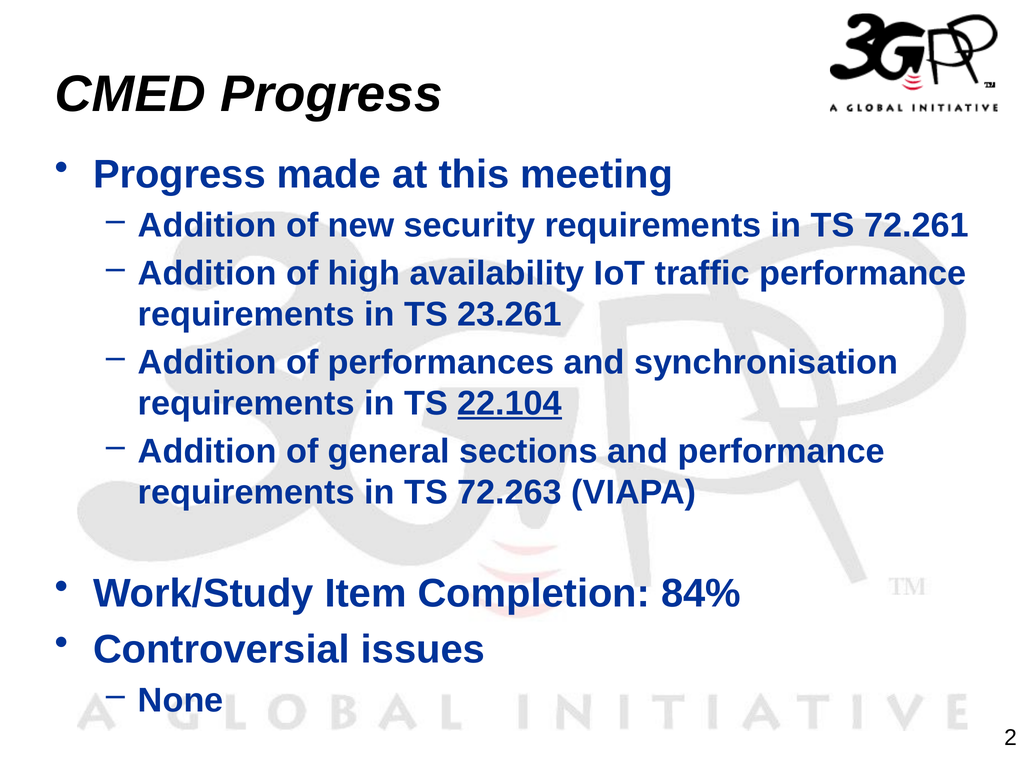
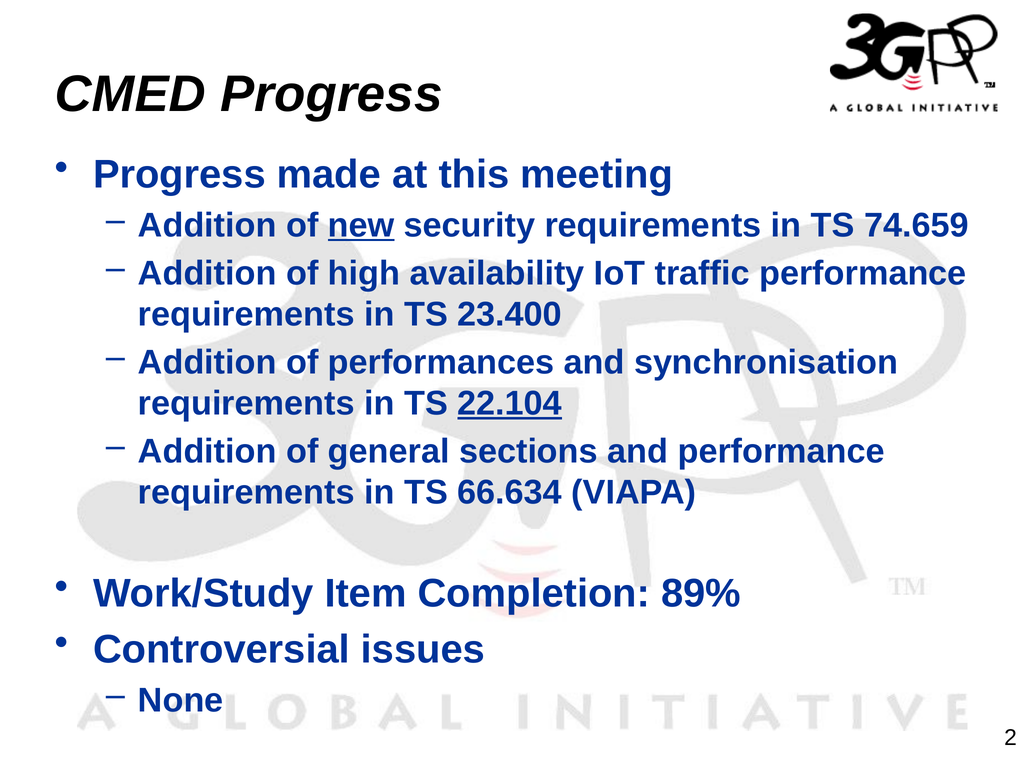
new underline: none -> present (361, 225)
72.261: 72.261 -> 74.659 (916, 225)
23.261: 23.261 -> 23.400 (510, 314)
72.263: 72.263 -> 66.634 (510, 492)
84%: 84% -> 89% (701, 593)
